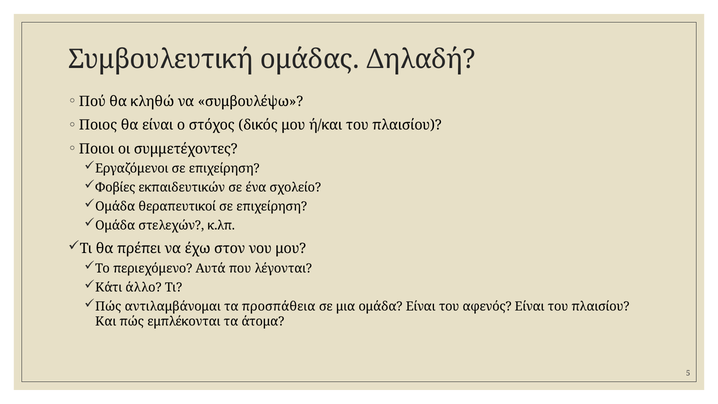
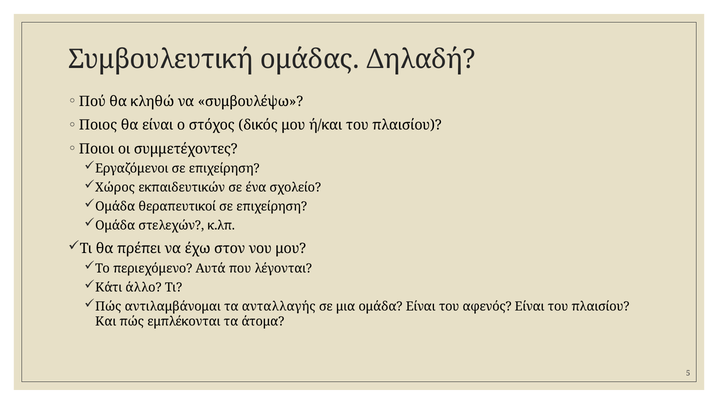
Φοβίες: Φοβίες -> Χώρος (115, 188)
προσπάθεια: προσπάθεια -> ανταλλαγής (279, 306)
